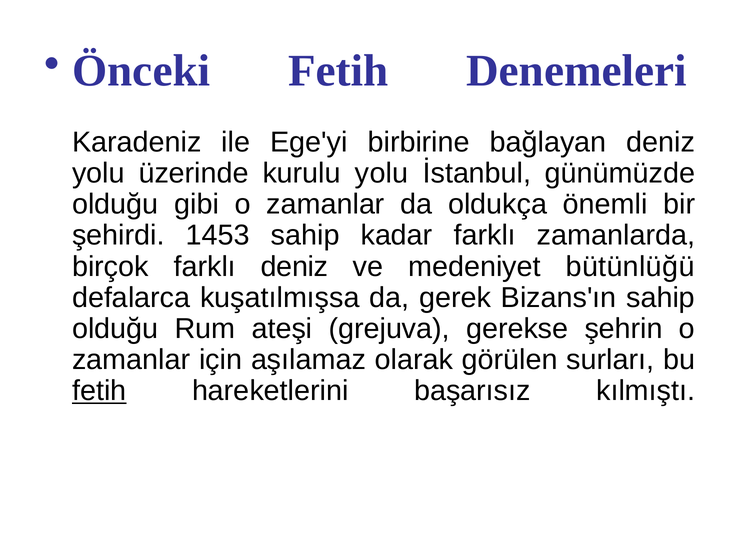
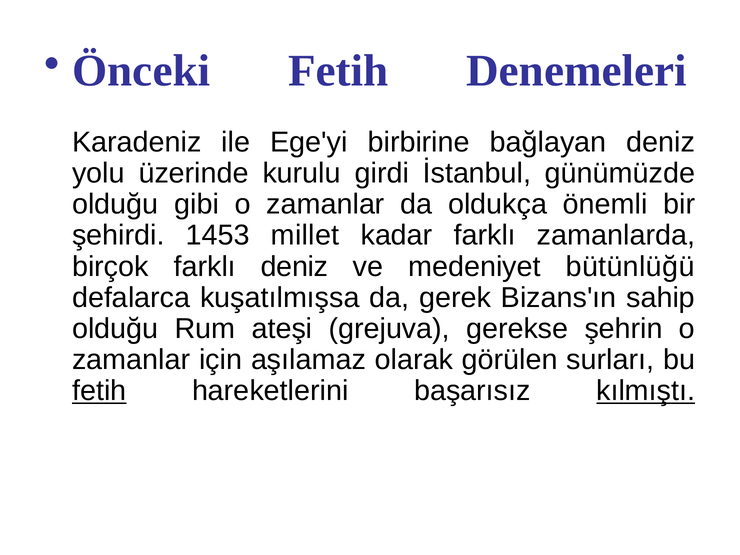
kurulu yolu: yolu -> girdi (382, 173)
1453 sahip: sahip -> millet (305, 235)
kılmıştı underline: none -> present (646, 391)
